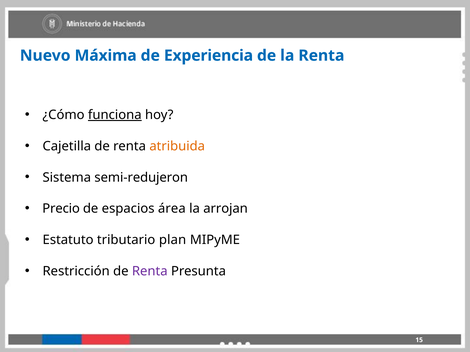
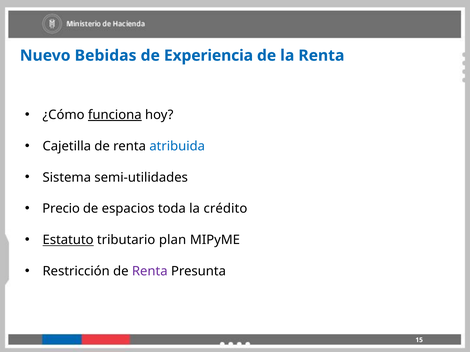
Máxima: Máxima -> Bebidas (106, 56)
atribuida colour: orange -> blue (177, 146)
semi-redujeron: semi-redujeron -> semi-utilidades (141, 178)
área: área -> toda (172, 209)
arrojan: arrojan -> crédito (225, 209)
Estatuto underline: none -> present (68, 240)
